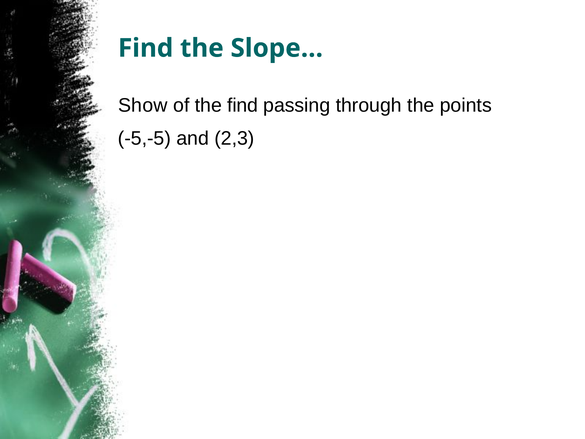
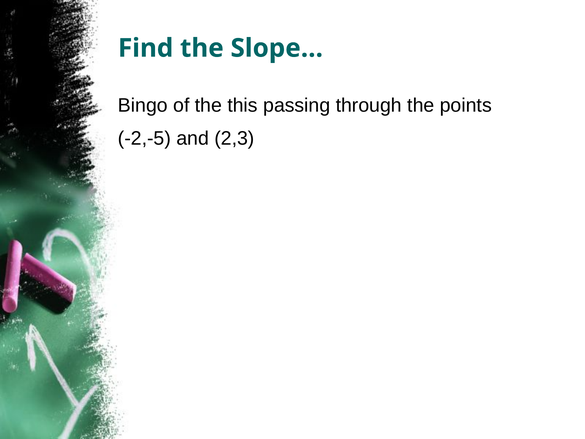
Show: Show -> Bingo (143, 105)
the find: find -> this (243, 105)
-5,-5: -5,-5 -> -2,-5 (144, 138)
